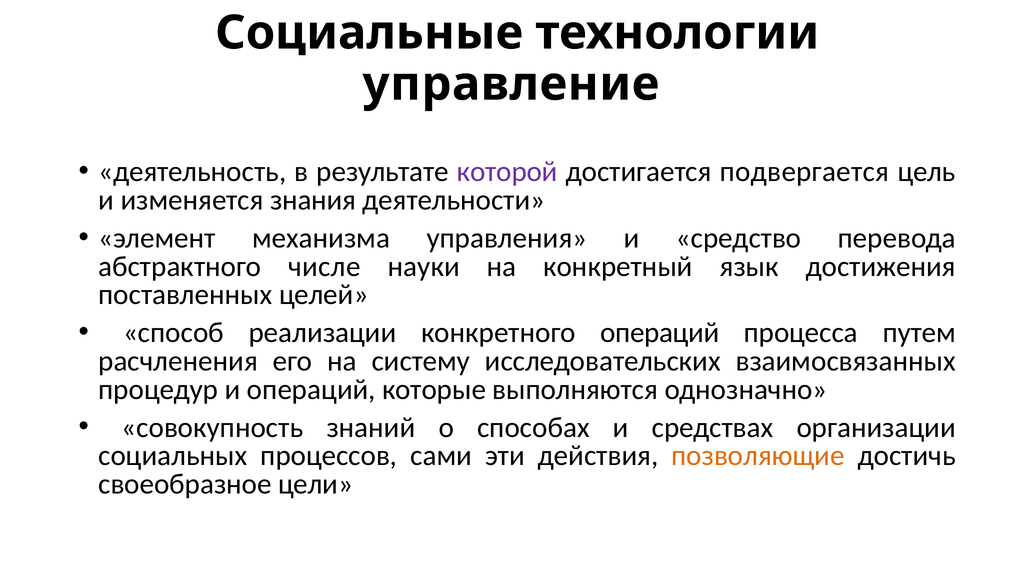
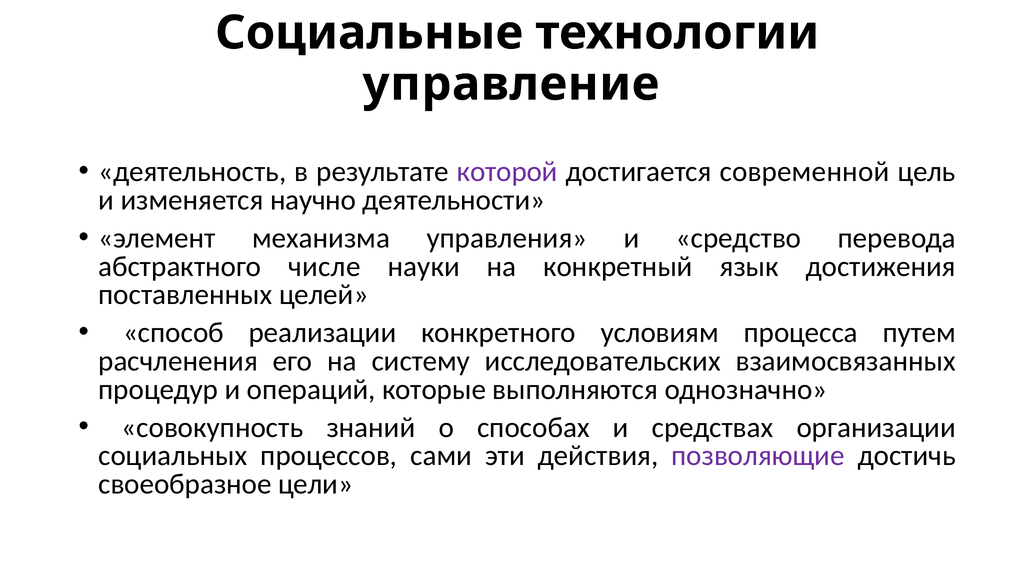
подвергается: подвергается -> современной (804, 172)
знания: знания -> научно (313, 200)
конкретного операций: операций -> условиям (660, 333)
позволяющие colour: orange -> purple (758, 456)
